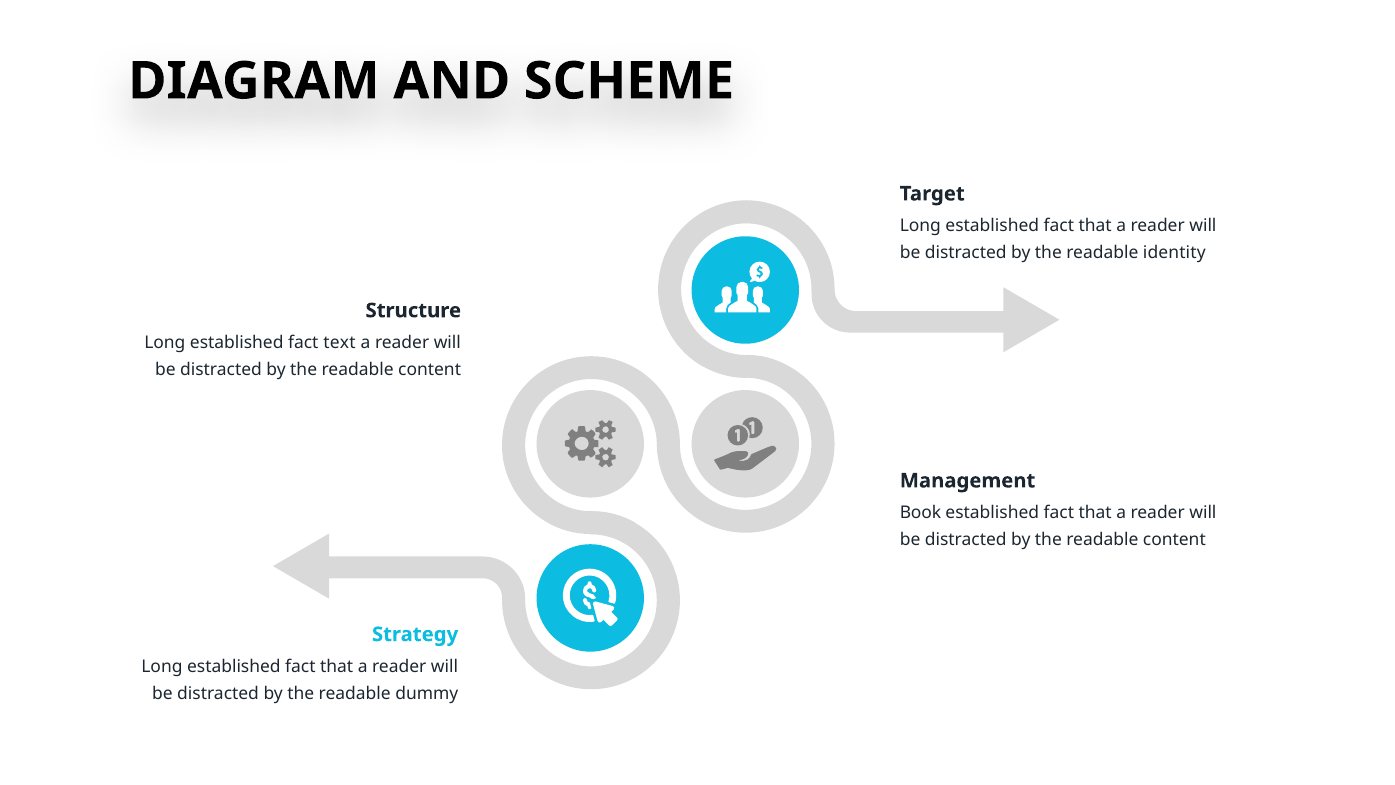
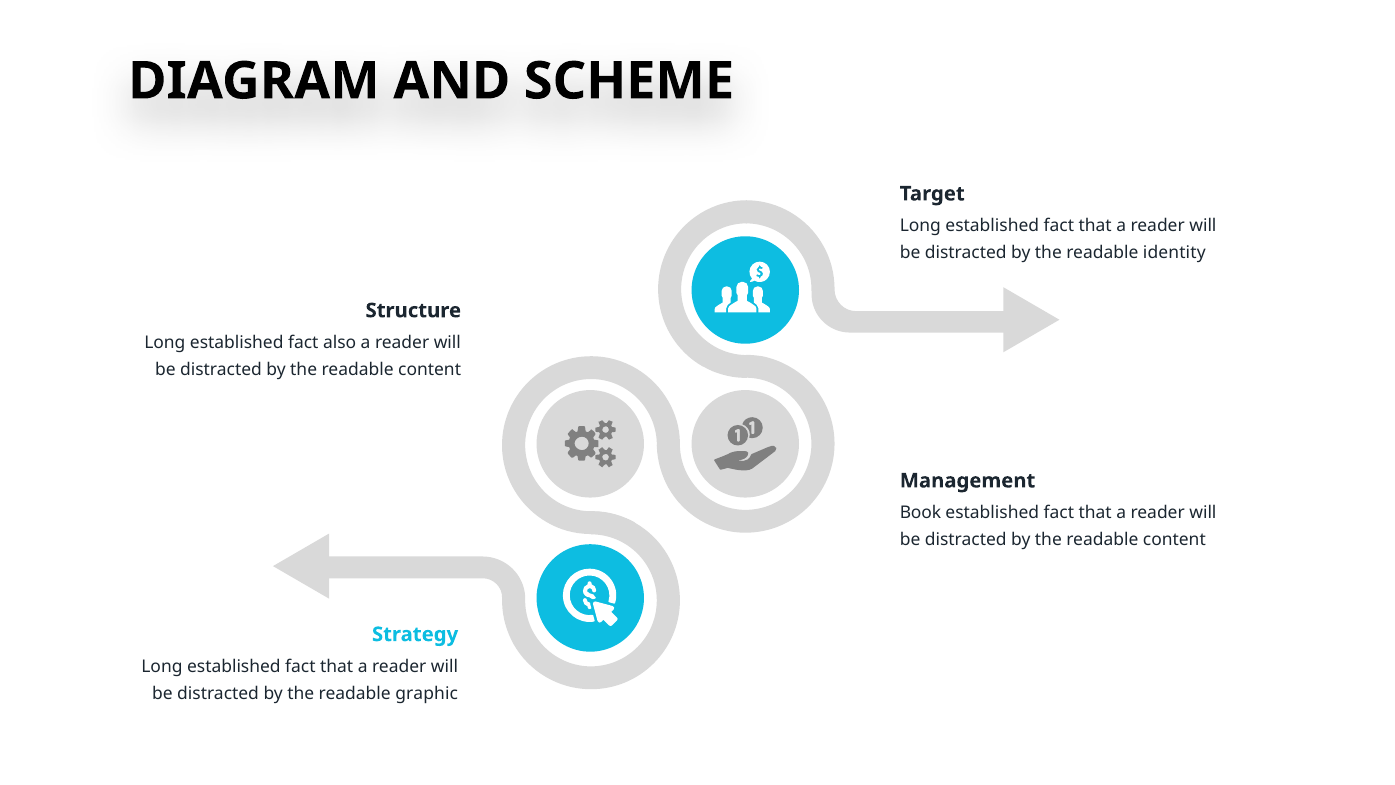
text: text -> also (340, 343)
dummy: dummy -> graphic (427, 694)
